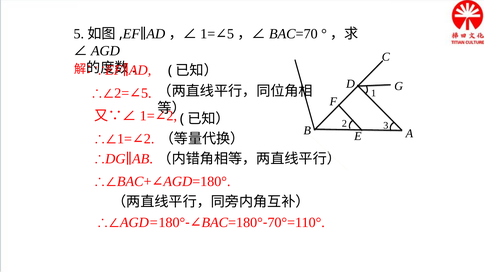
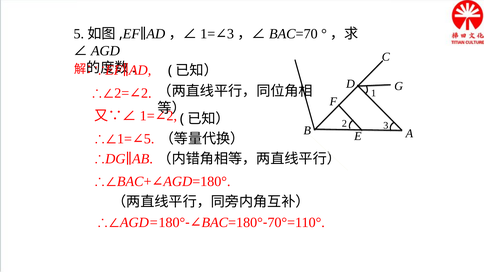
5: 5 -> 3 (231, 34)
5: 5 -> 2 (146, 93)
2: 2 -> 5 (149, 139)
